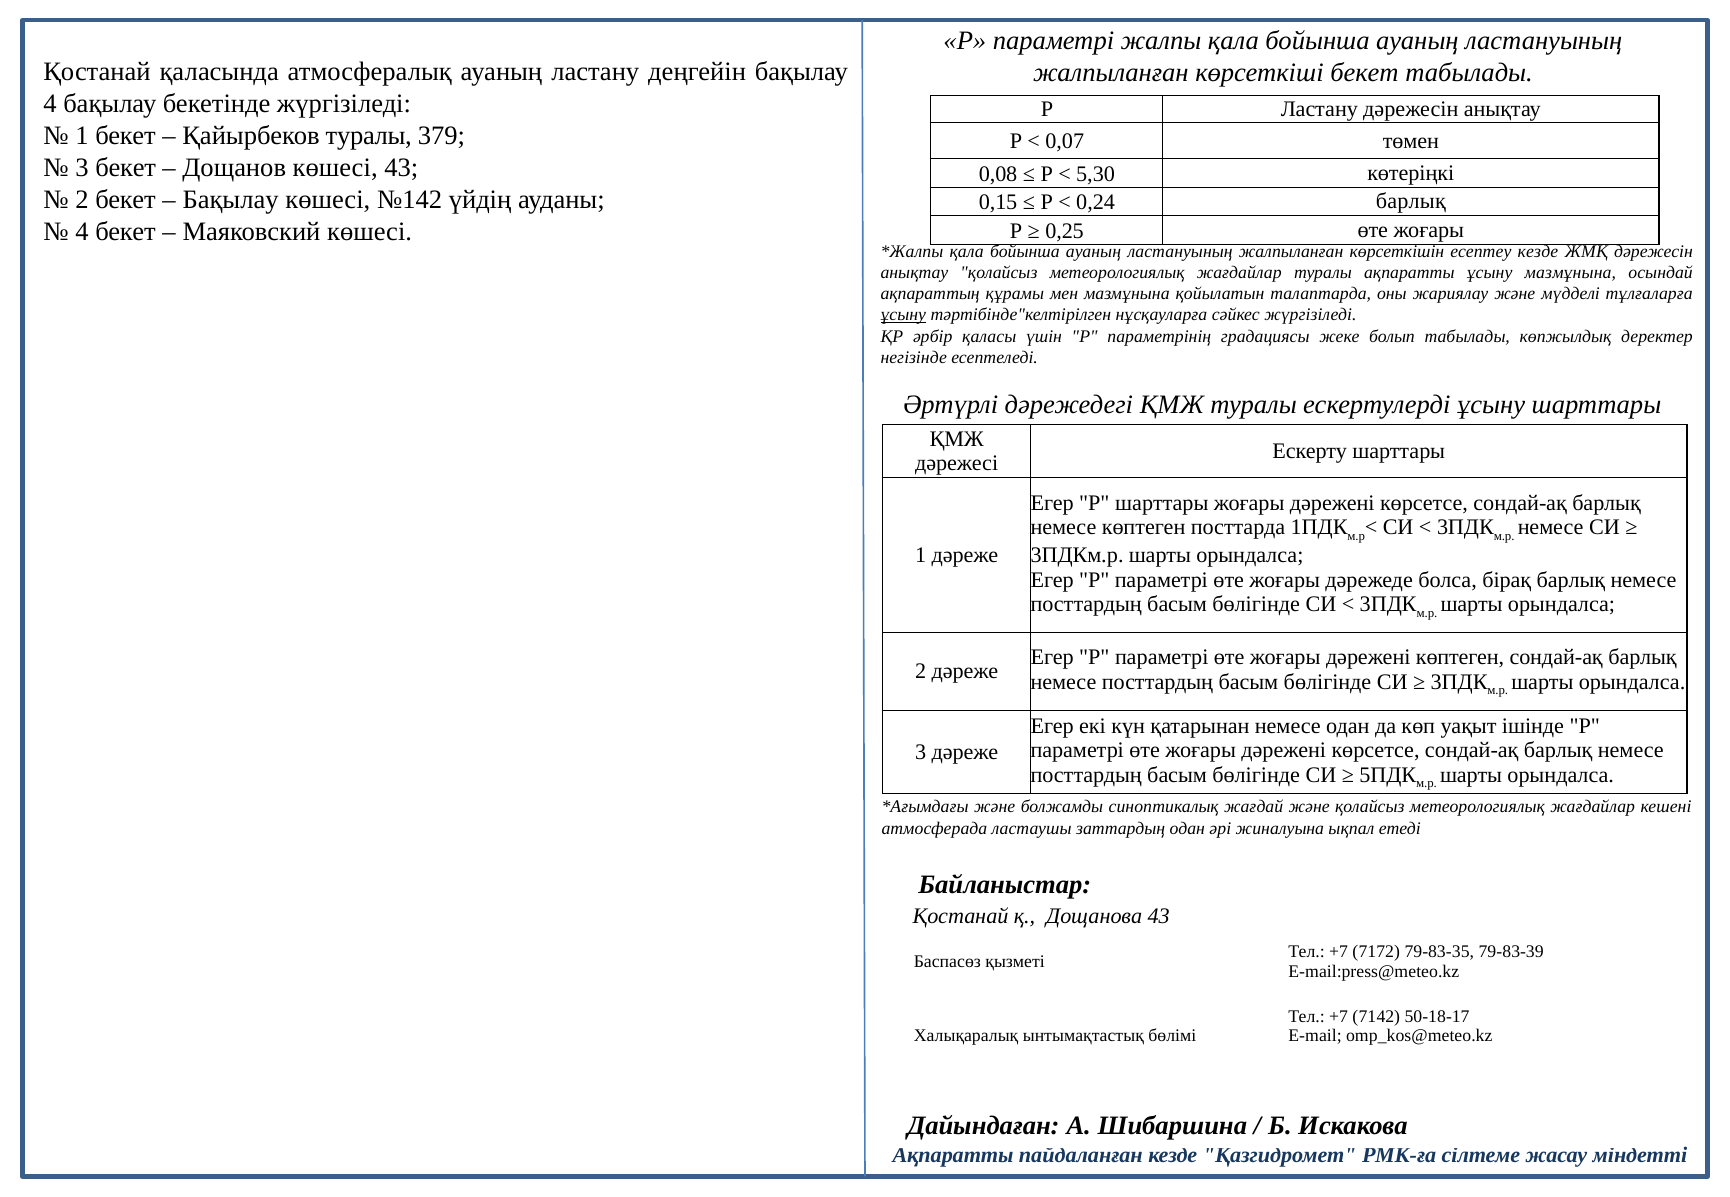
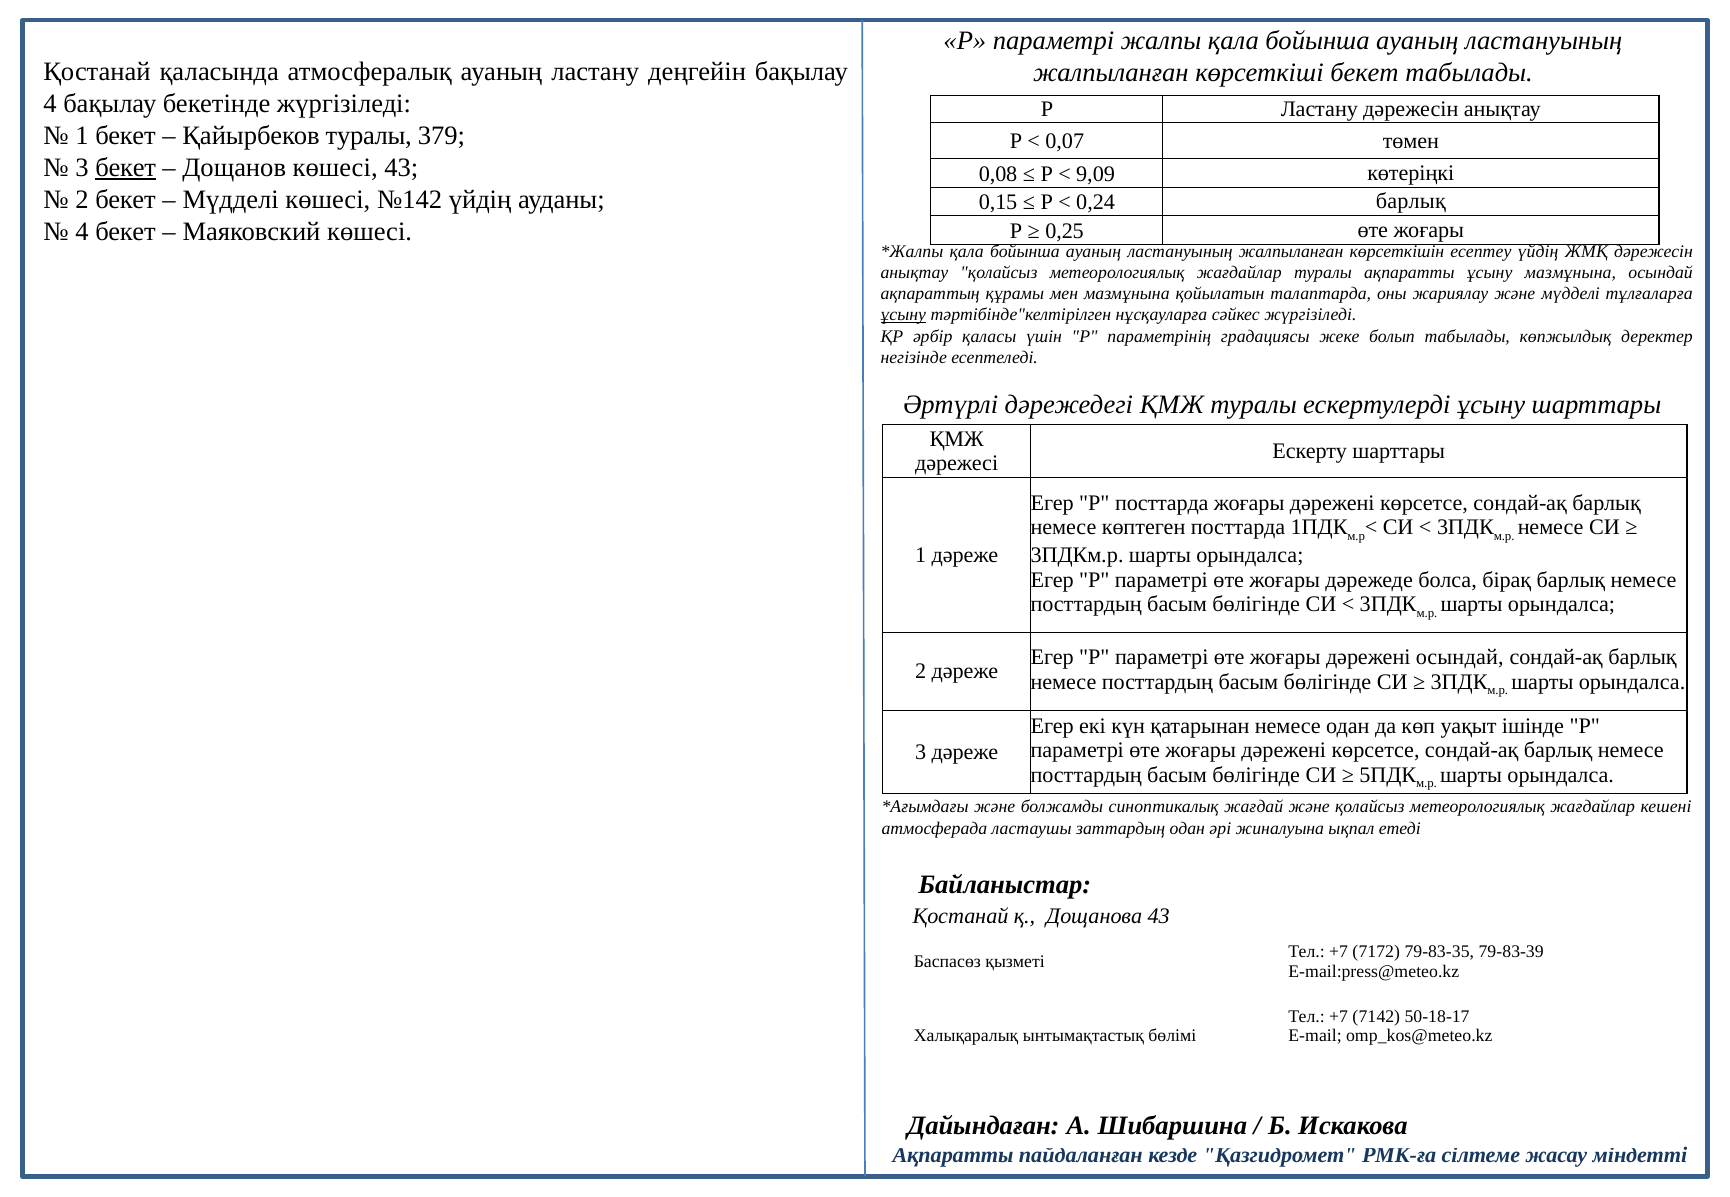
бекет underline: none -> present (126, 168)
5,30: 5,30 -> 9,09 (1096, 174)
Бақылау: Бақылау -> Мүдделі (231, 200)
есептеу кезде: кезде -> үйдің (1538, 252)
Р шарттары: шарттары -> посттарда (1162, 503)
дәрежені көптеген: көптеген -> осындай (1460, 658)
